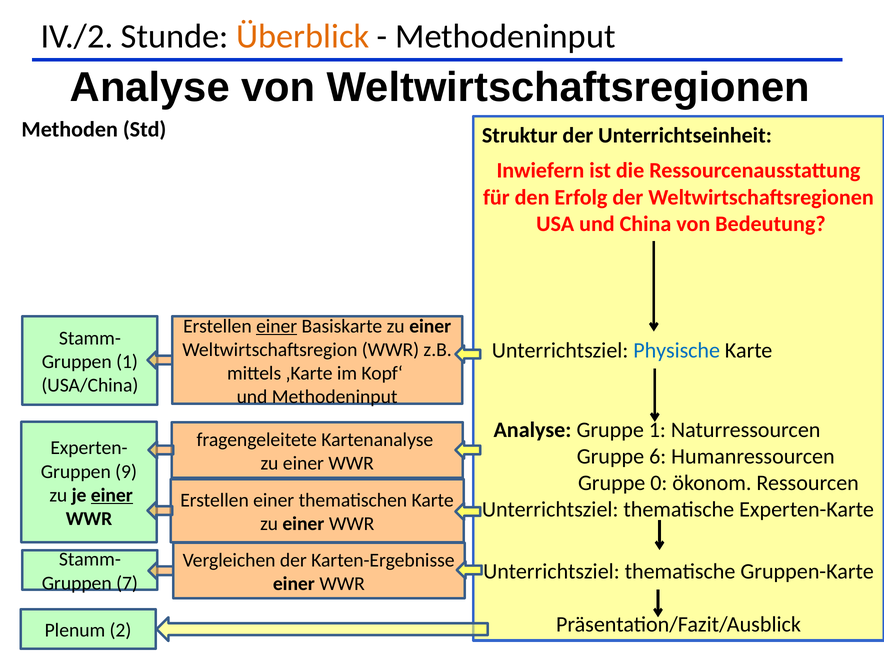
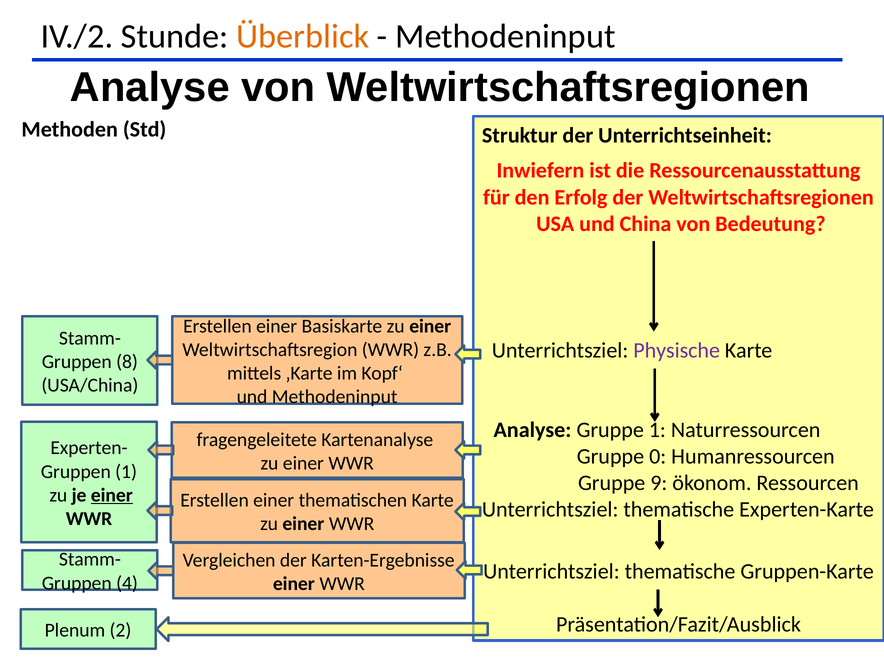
einer underline: present -> none (277, 326)
Physische colour: blue -> purple (677, 350)
Gruppen 1: 1 -> 8 (127, 362)
6: 6 -> 0 (658, 457)
Gruppen 9: 9 -> 1 (126, 472)
0: 0 -> 9 (659, 483)
7: 7 -> 4 (127, 583)
